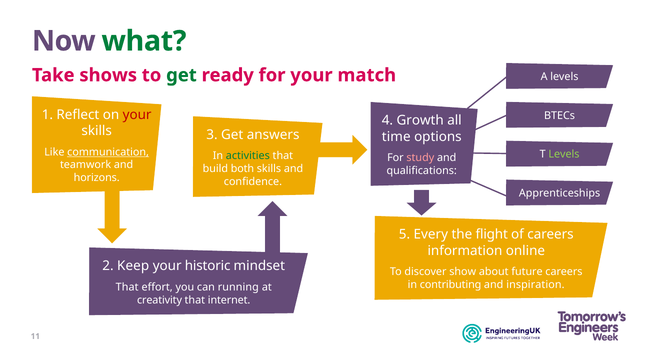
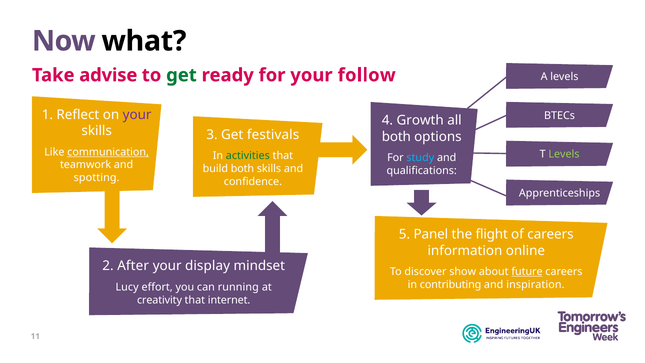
what colour: green -> black (144, 41)
shows: shows -> advise (108, 75)
match: match -> follow (367, 75)
your colour: red -> purple (137, 115)
answers: answers -> festivals (273, 135)
time: time -> both (396, 137)
study colour: pink -> light blue (420, 158)
horizons: horizons -> spotting (97, 178)
Every: Every -> Panel (431, 234)
Keep: Keep -> After (133, 266)
historic: historic -> display (208, 266)
future underline: none -> present (527, 272)
That: That -> Lucy (127, 287)
